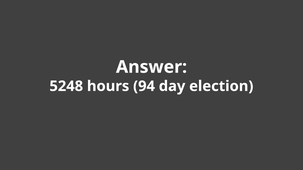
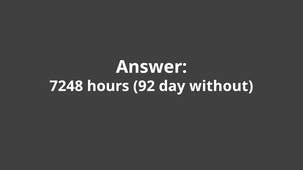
5248: 5248 -> 7248 (66, 86)
94: 94 -> 92 (144, 86)
election: election -> without (221, 86)
